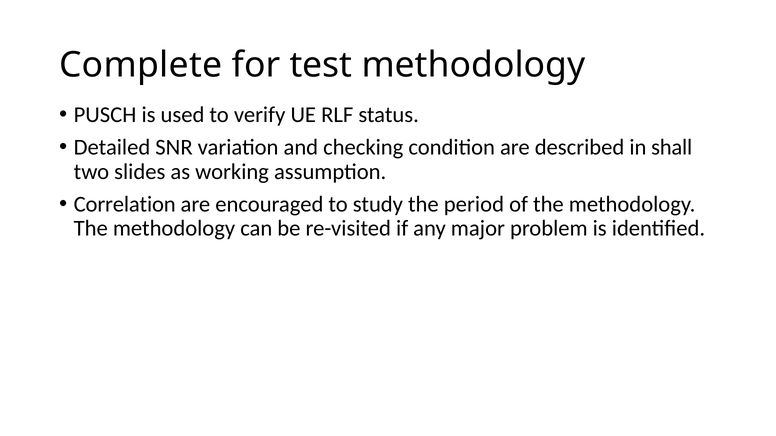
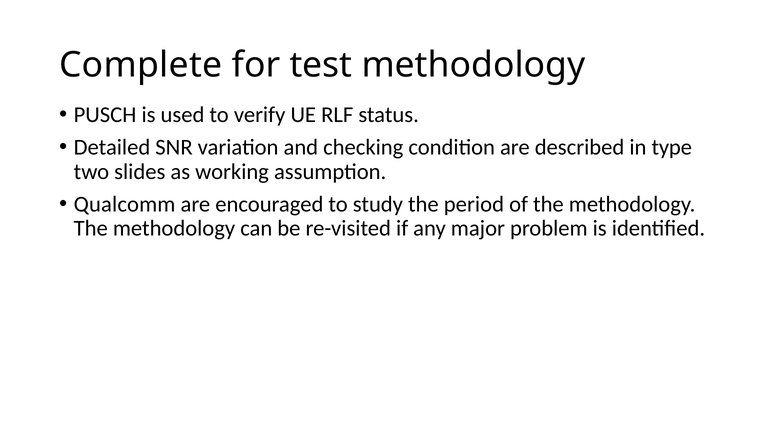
shall: shall -> type (672, 147)
Correlation: Correlation -> Qualcomm (125, 204)
